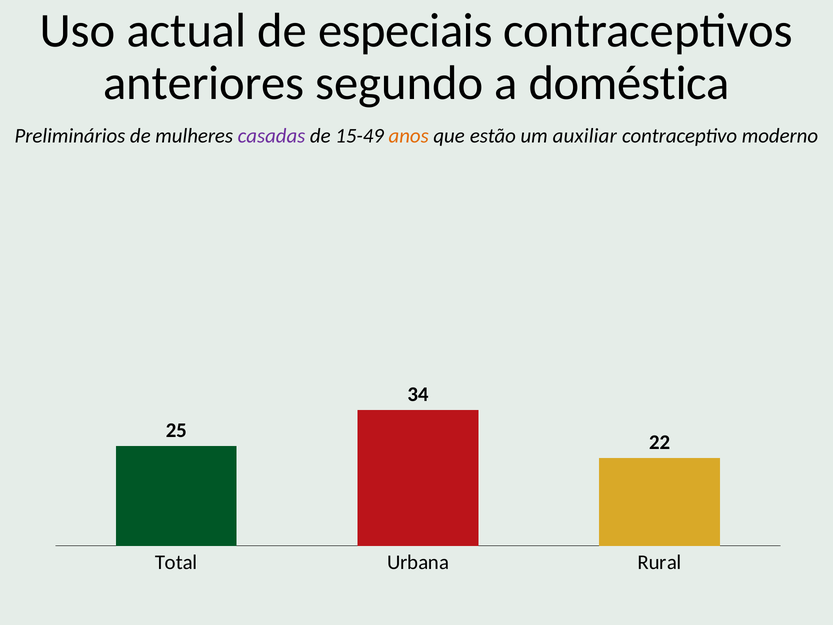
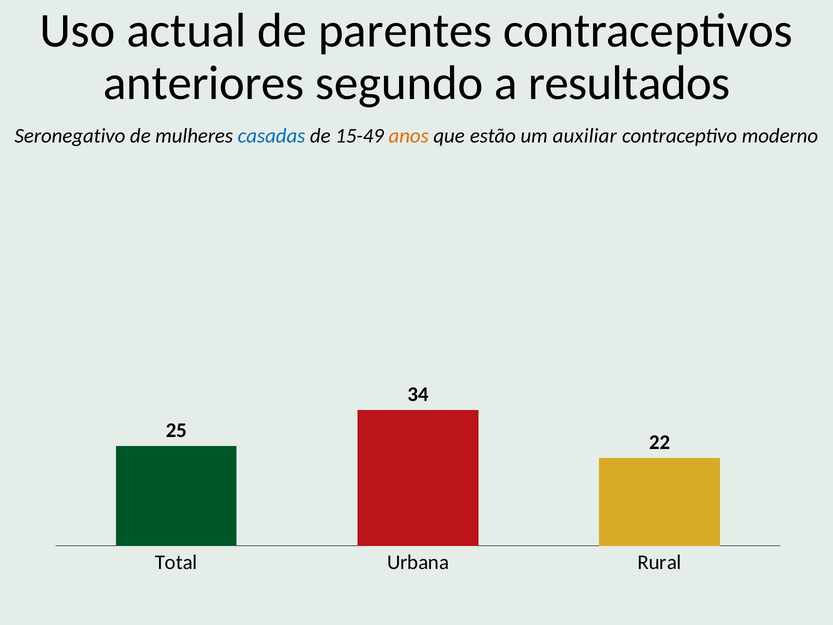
especiais: especiais -> parentes (405, 31)
doméstica: doméstica -> resultados (629, 83)
Preliminários: Preliminários -> Seronegativo (70, 136)
casadas colour: purple -> blue (272, 136)
